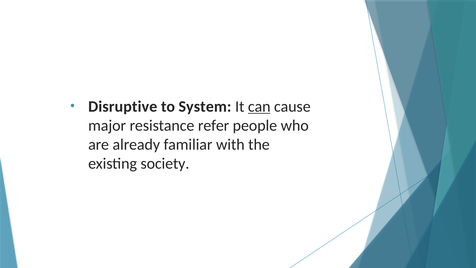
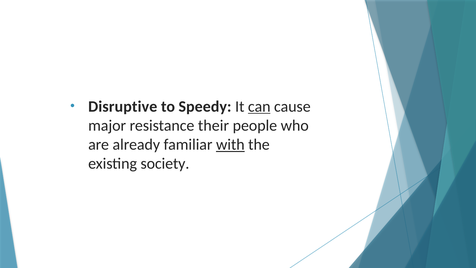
System: System -> Speedy (205, 106)
refer: refer -> their (214, 125)
with underline: none -> present (230, 144)
